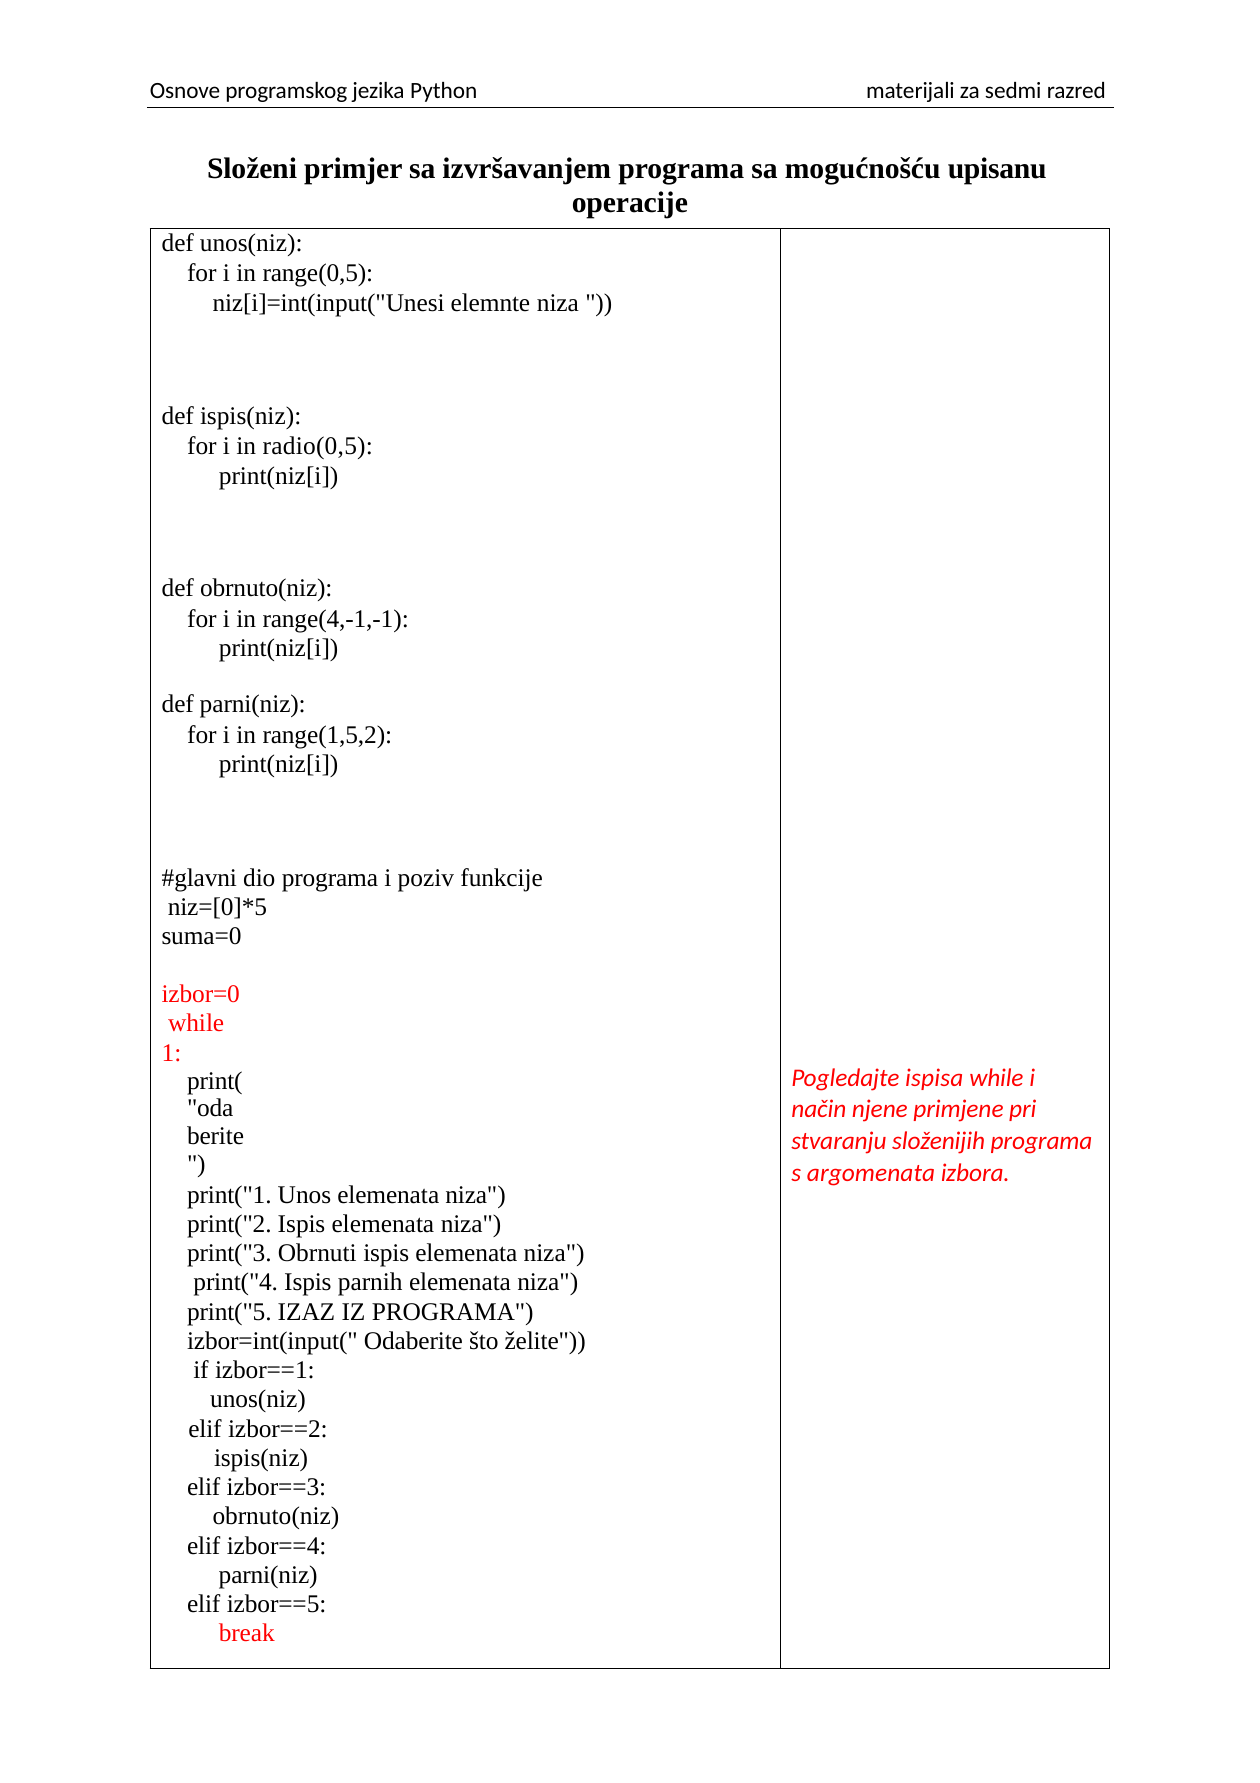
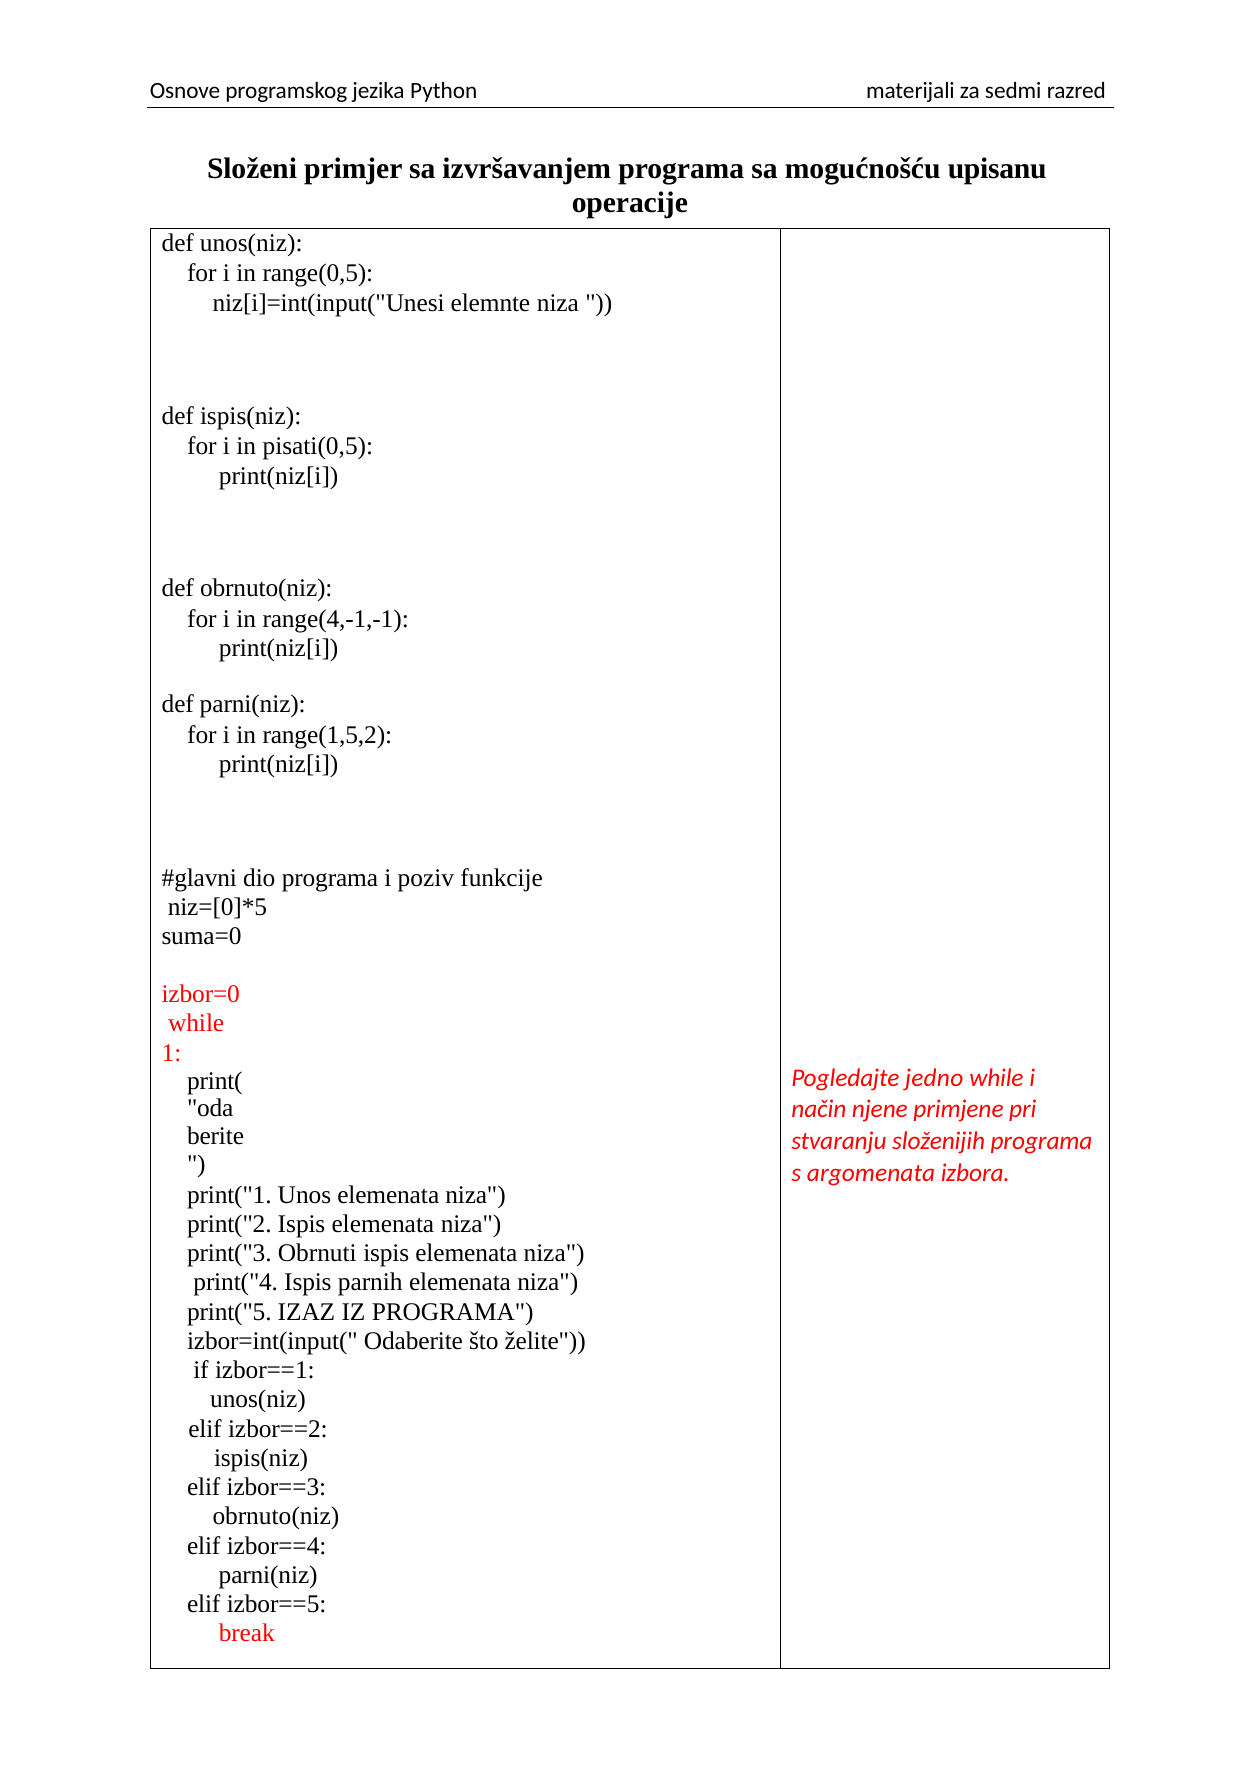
radio(0,5: radio(0,5 -> pisati(0,5 (318, 447)
ispisa: ispisa -> jedno (934, 1078)
